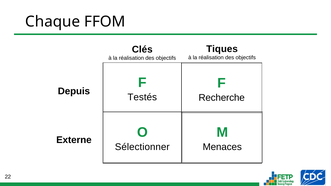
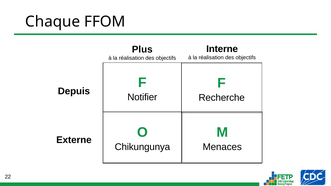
Tiques: Tiques -> Interne (222, 49)
Clés: Clés -> Plus (142, 49)
Testés: Testés -> Notifier (142, 97)
Sélectionner: Sélectionner -> Chikungunya (142, 147)
